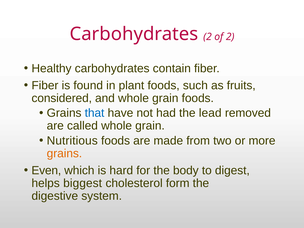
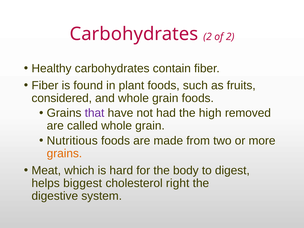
that colour: blue -> purple (95, 113)
lead: lead -> high (210, 113)
Even: Even -> Meat (46, 170)
form: form -> right (178, 183)
